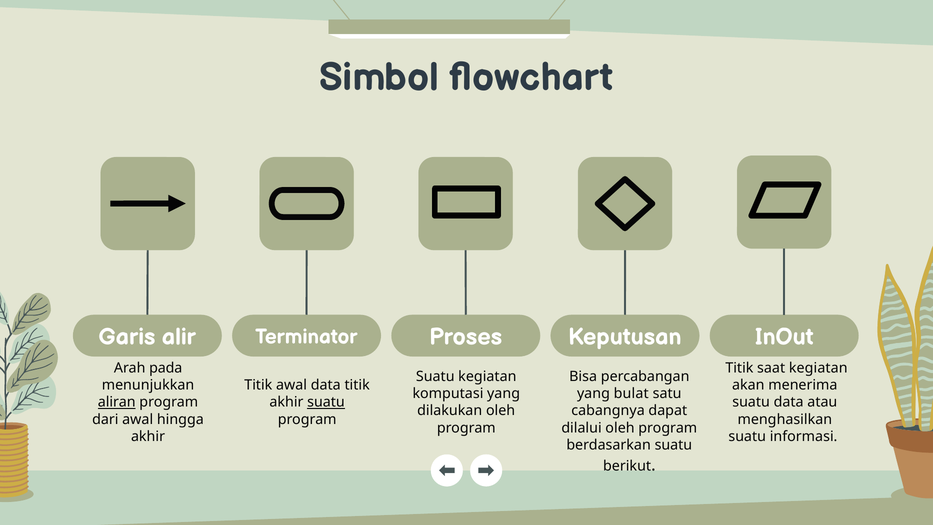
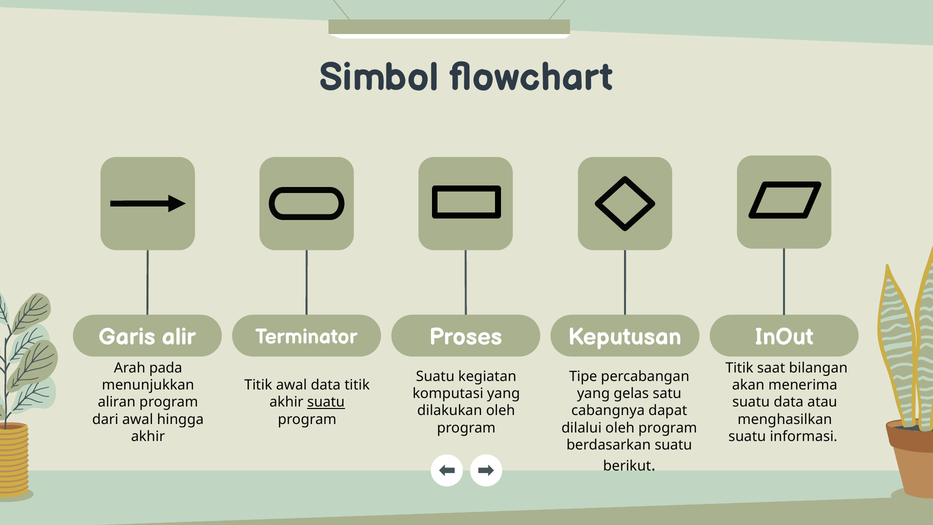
saat kegiatan: kegiatan -> bilangan (818, 368)
Bisa: Bisa -> Tipe (583, 376)
bulat: bulat -> gelas (631, 393)
aliran underline: present -> none (117, 402)
